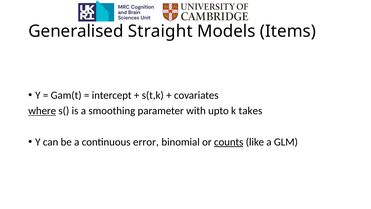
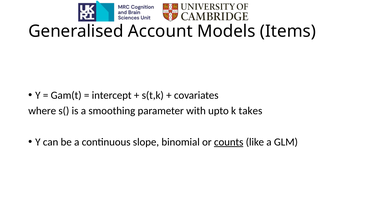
Straight: Straight -> Account (160, 31)
where underline: present -> none (42, 111)
error: error -> slope (146, 142)
